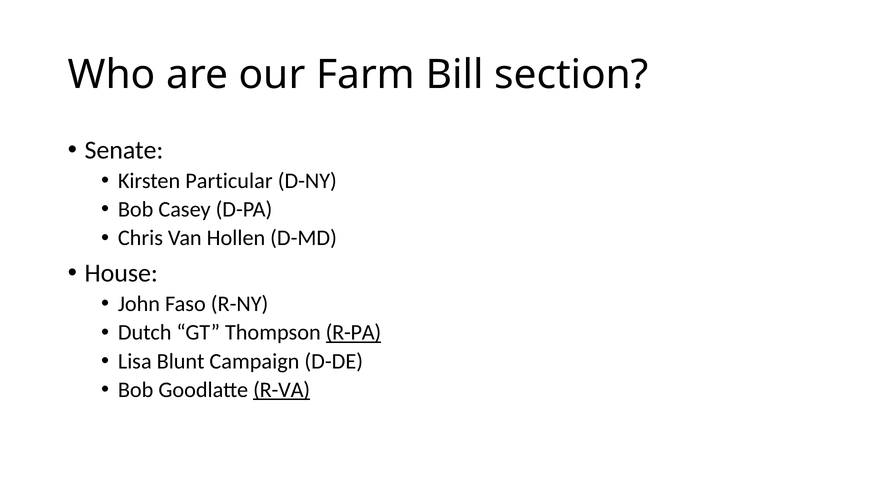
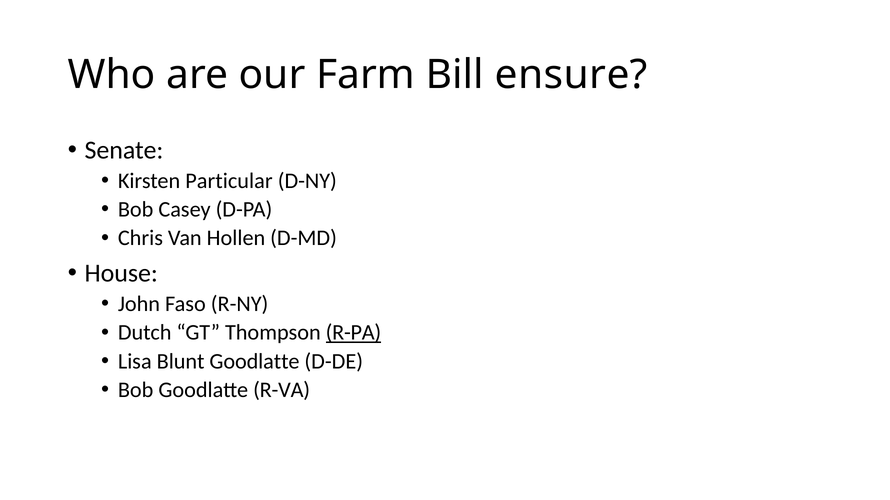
section: section -> ensure (571, 75)
Blunt Campaign: Campaign -> Goodlatte (255, 362)
R-VA underline: present -> none (282, 390)
